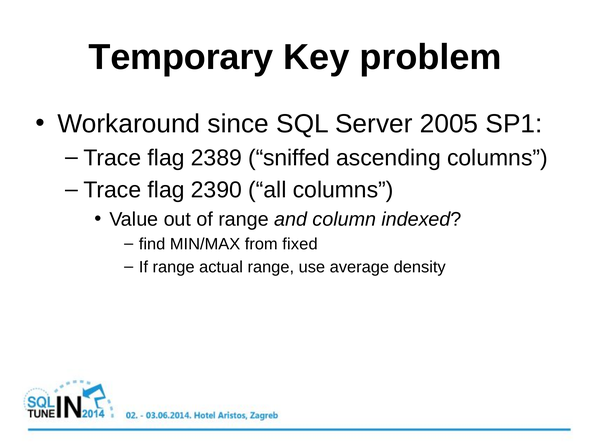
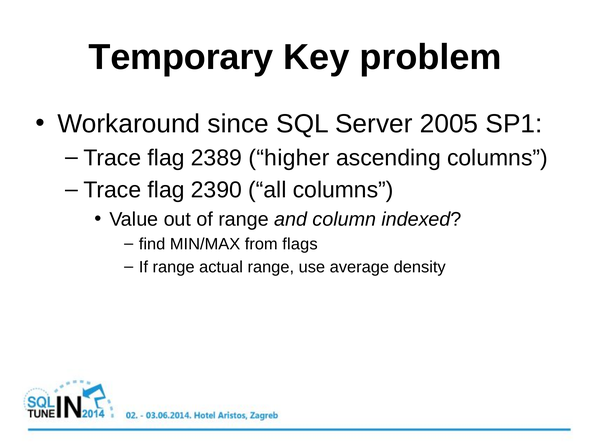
sniffed: sniffed -> higher (289, 158)
fixed: fixed -> flags (300, 244)
